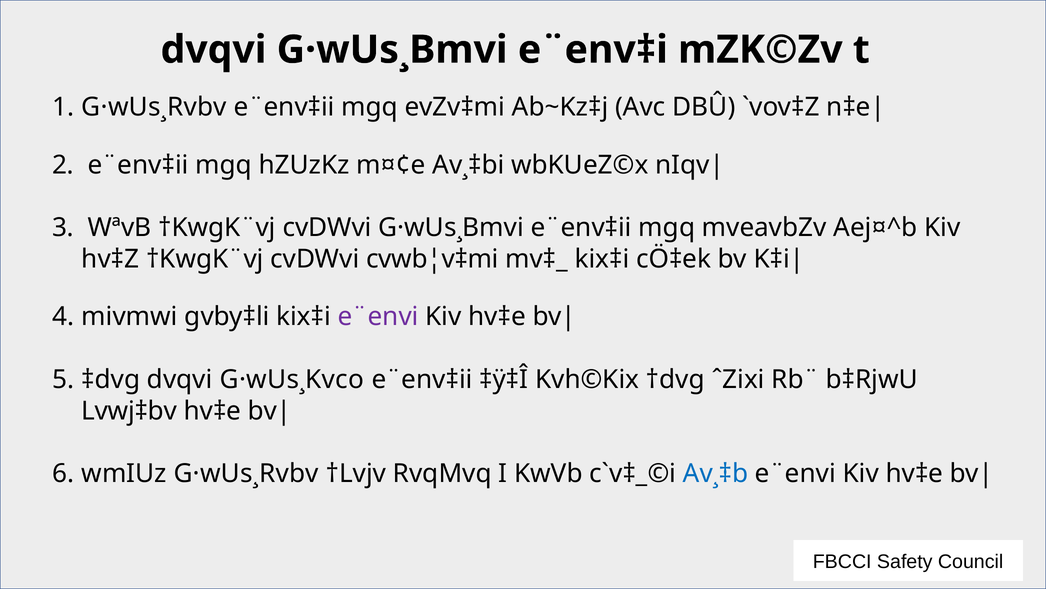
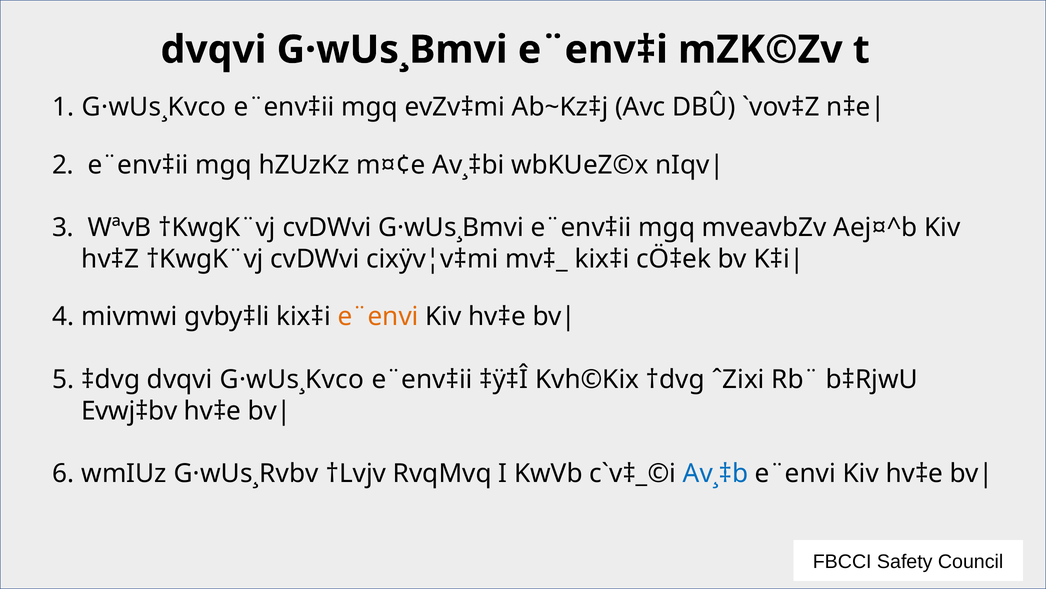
G·wUs¸Rvbv: G·wUs¸Rvbv -> G·wUs¸Kvco (154, 107)
cvwb¦v‡mi: cvwb¦v‡mi -> cixÿv¦v‡mi (432, 259)
e¨envi colour: purple -> orange (378, 316)
Lvwj‡bv: Lvwj‡bv -> Evwj‡bv (129, 411)
